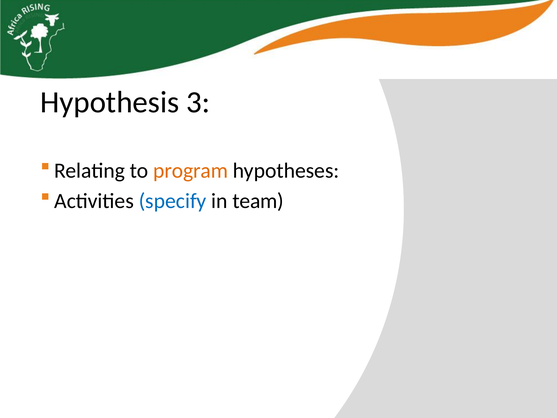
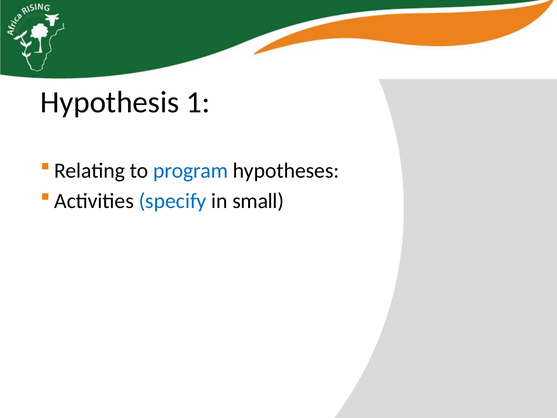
3: 3 -> 1 (198, 102)
program colour: orange -> blue (191, 170)
team: team -> small (258, 201)
